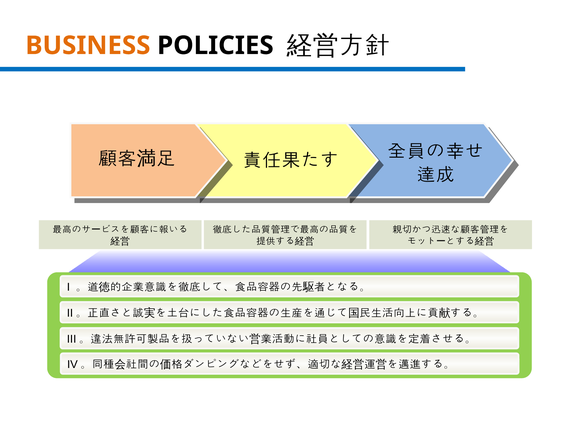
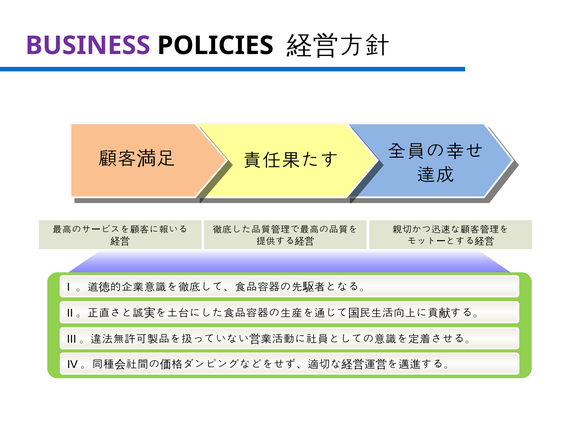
BUSINESS colour: orange -> purple (88, 46)
